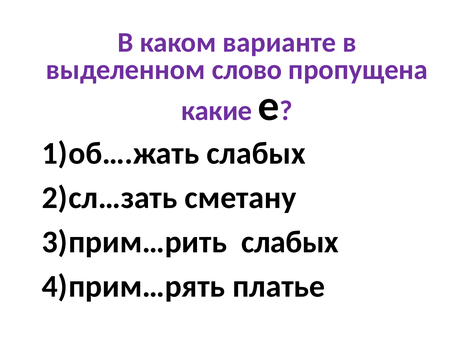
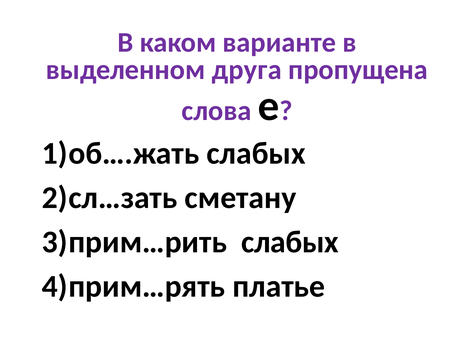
слово: слово -> друга (247, 70)
какие: какие -> слова (217, 111)
